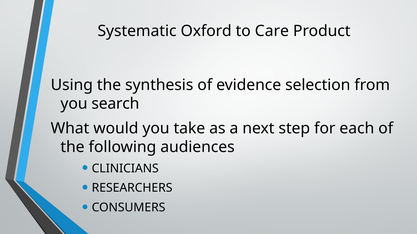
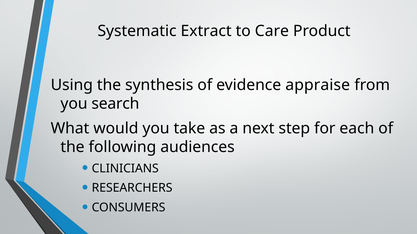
Oxford: Oxford -> Extract (206, 31)
selection: selection -> appraise (318, 85)
